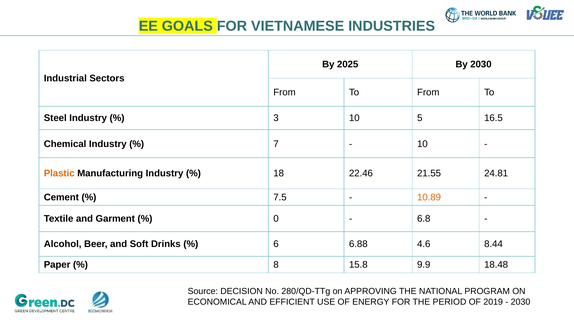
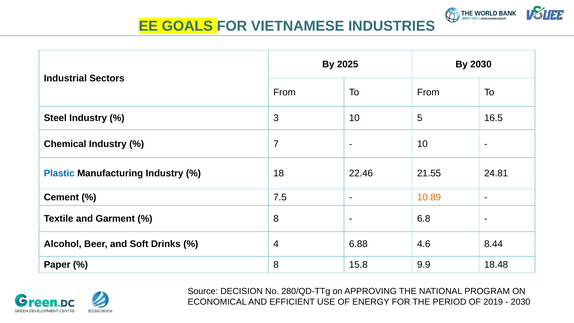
Plastic colour: orange -> blue (59, 173)
0: 0 -> 8 (276, 219)
6: 6 -> 4 (276, 244)
